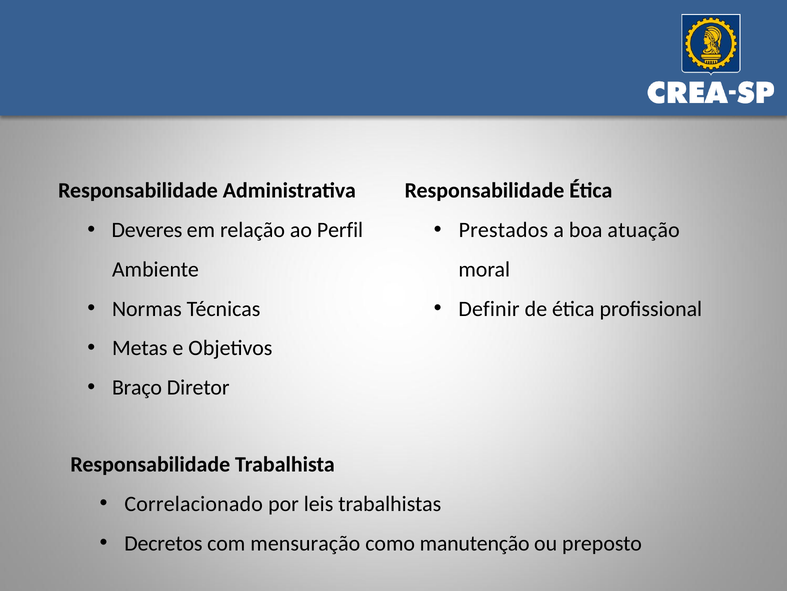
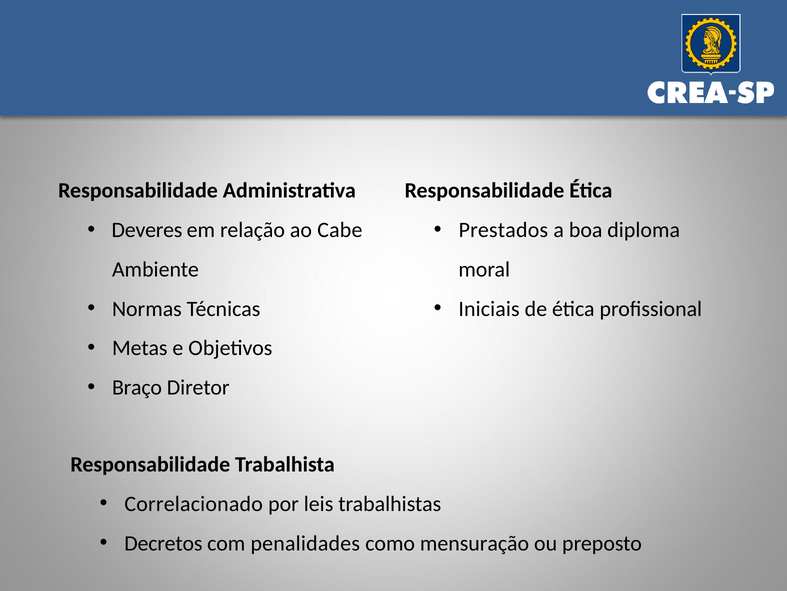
Perfil: Perfil -> Cabe (340, 230)
atuação: atuação -> diploma (644, 230)
Definir: Definir -> Iniciais (489, 308)
mensuração: mensuração -> penalidades (305, 543)
manutenção: manutenção -> mensuração (475, 543)
